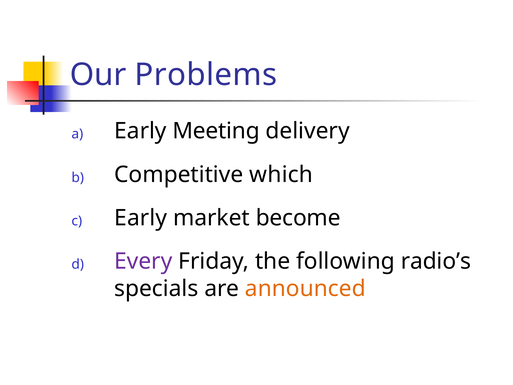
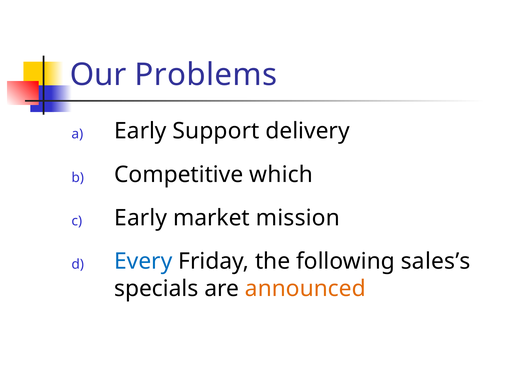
Meeting: Meeting -> Support (216, 131)
become: become -> mission (298, 218)
Every colour: purple -> blue (143, 261)
radio’s: radio’s -> sales’s (436, 261)
